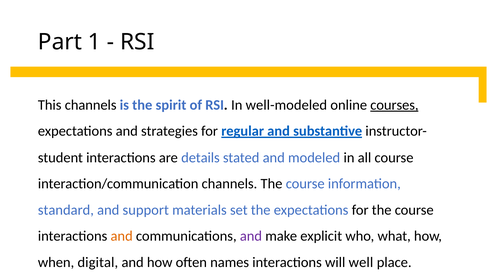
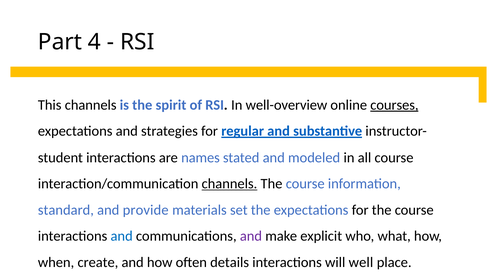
1: 1 -> 4 (94, 42)
well-modeled: well-modeled -> well-overview (286, 105)
details: details -> names (200, 157)
channels underline: none -> present (229, 184)
support: support -> provide (146, 210)
and colour: orange -> blue (122, 236)
digital: digital -> create (98, 262)
names: names -> details (230, 262)
